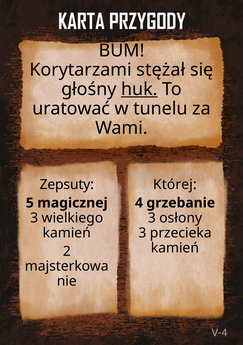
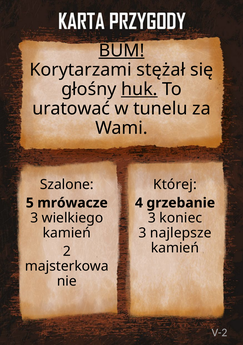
BUM underline: none -> present (122, 51)
Zepsuty: Zepsuty -> Szalone (67, 185)
magicznej: magicznej -> mrówacze (73, 203)
osłony: osłony -> koniec (181, 218)
przecieka: przecieka -> najlepsze (181, 233)
V-4: V-4 -> V-2 (219, 333)
